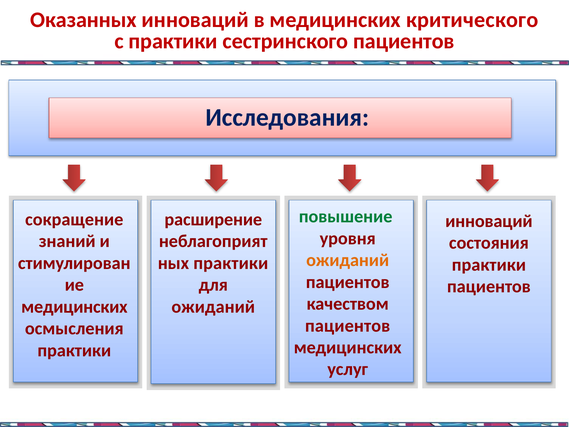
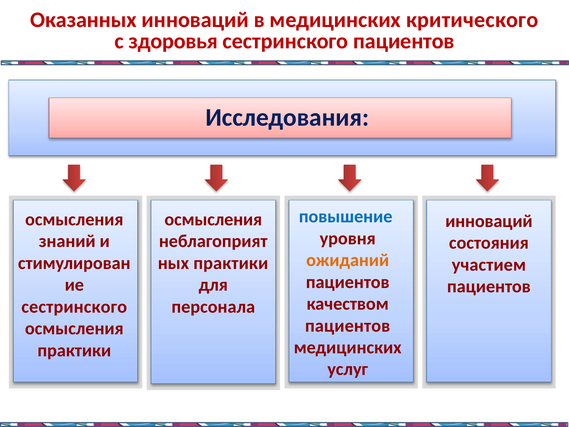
с практики: практики -> здоровья (173, 41)
повышение colour: green -> blue (346, 217)
сокращение: сокращение -> осмысления (74, 219)
расширение: расширение -> осмысления (213, 219)
практики: практики -> участием (489, 265)
медицинских: медицинских -> сестринского (74, 307)
ожиданий: ожиданий -> персонала (213, 307)
